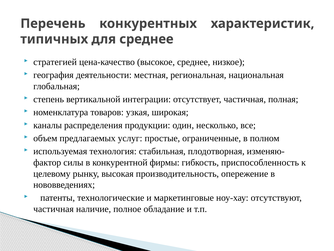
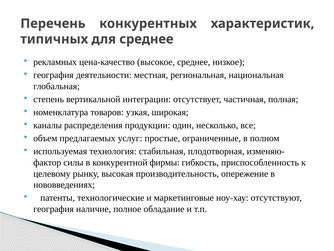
стратегией: стратегией -> рекламных (55, 62)
частичная: частичная -> география (54, 209)
